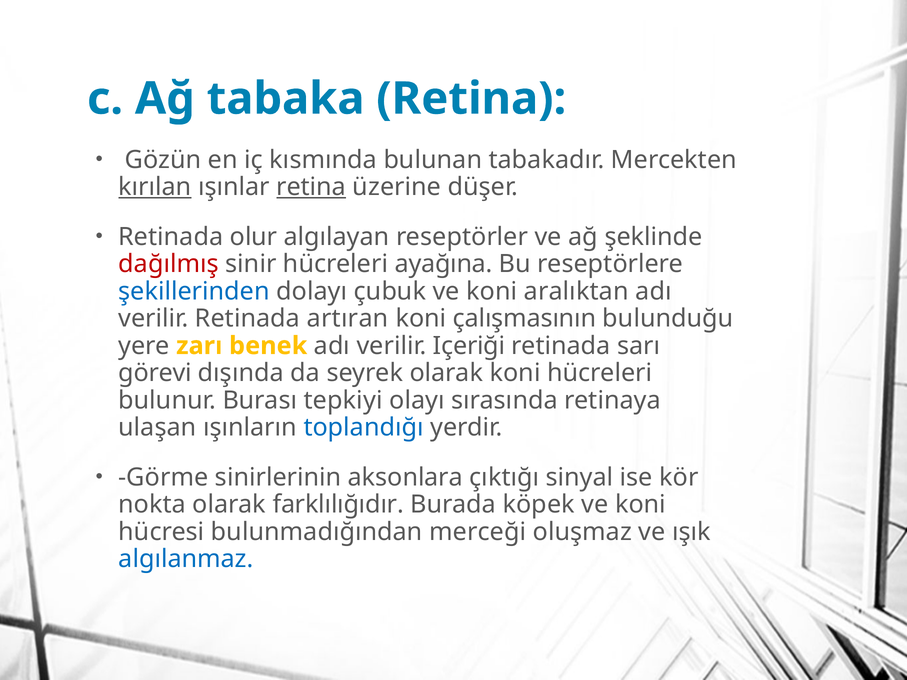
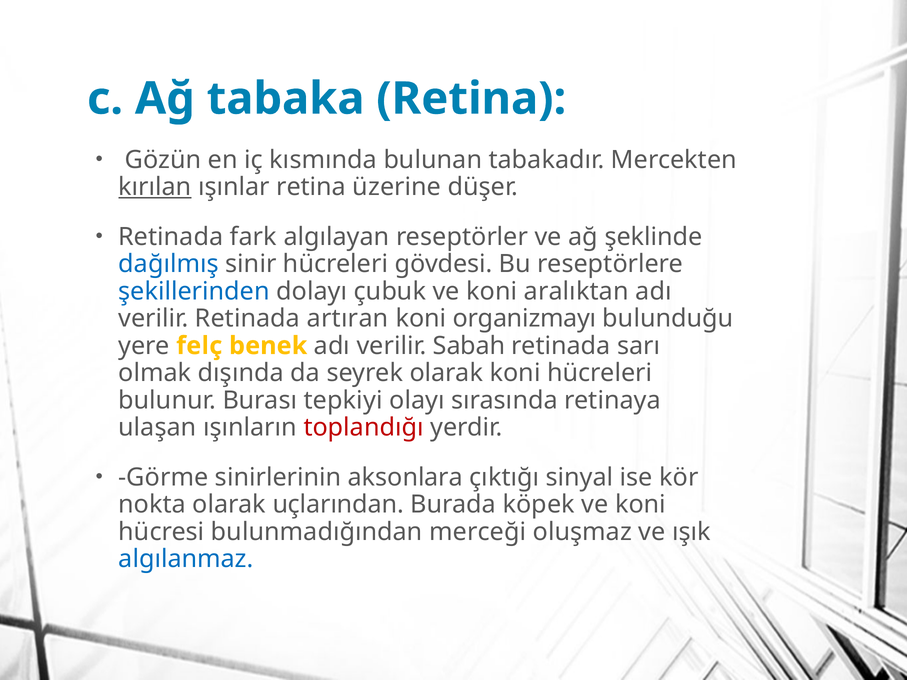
retina underline: present -> none (311, 187)
olur: olur -> fark (253, 237)
dağılmış colour: red -> blue (169, 264)
ayağına: ayağına -> gövdesi (444, 264)
çalışmasının: çalışmasının -> organizmayı (525, 319)
zarı: zarı -> felç (199, 346)
Içeriği: Içeriği -> Sabah (469, 346)
görevi: görevi -> olmak (155, 373)
toplandığı colour: blue -> red (364, 428)
farklılığıdır: farklılığıdır -> uçlarından (338, 505)
